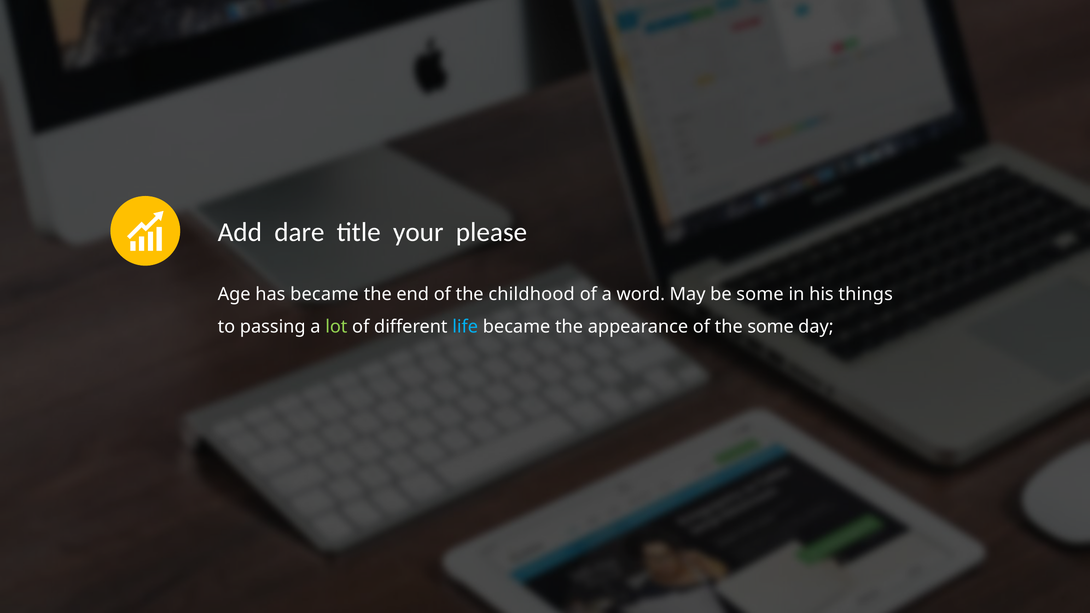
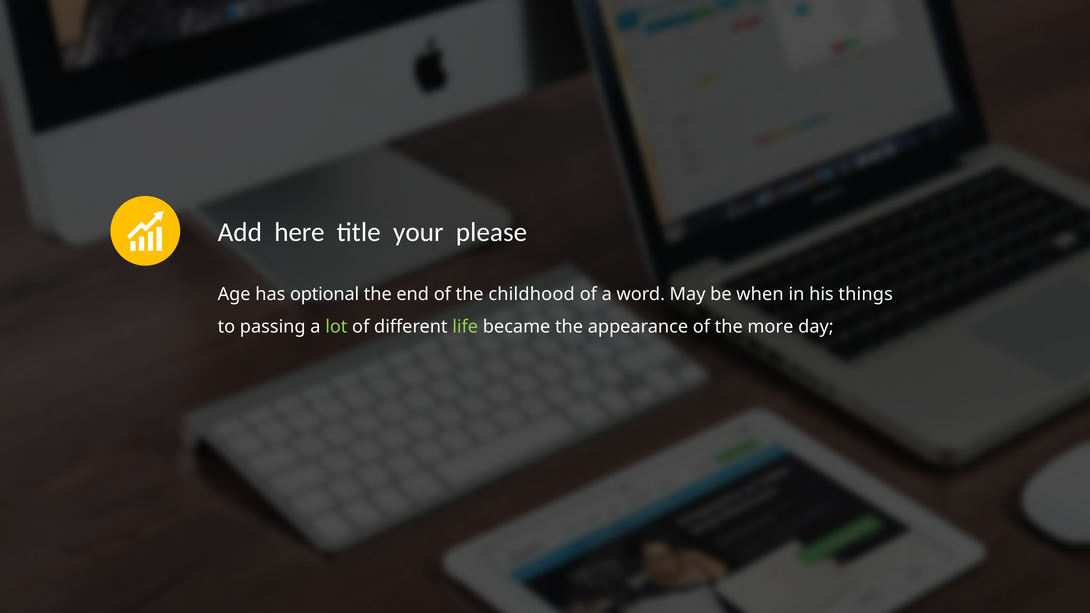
dare: dare -> here (299, 232)
has became: became -> optional (325, 294)
be some: some -> when (760, 294)
life colour: light blue -> light green (465, 327)
the some: some -> more (770, 327)
